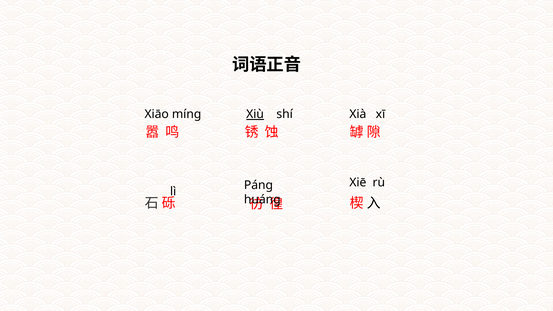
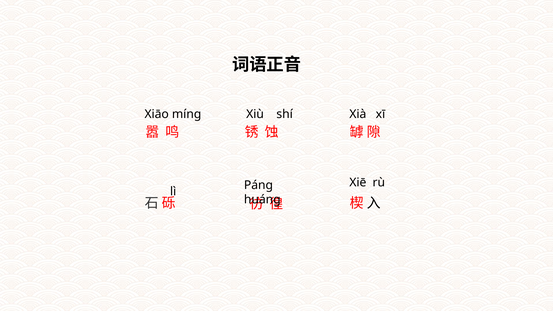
Xiù underline: present -> none (255, 114)
